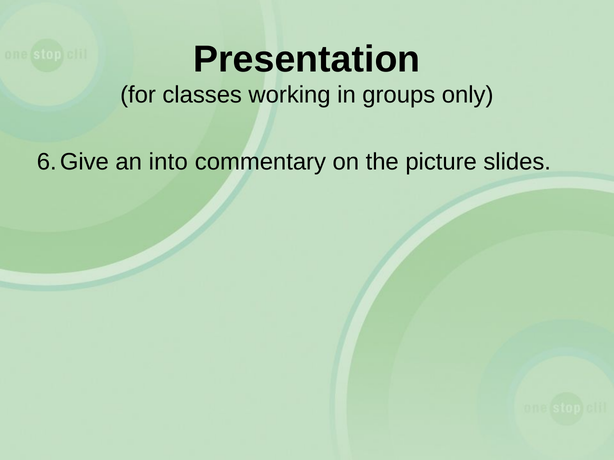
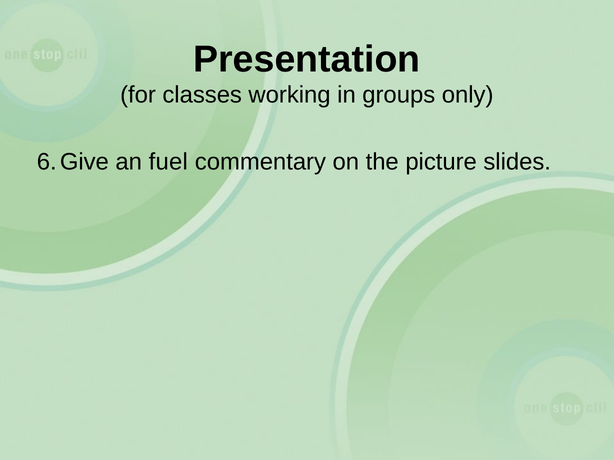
into: into -> fuel (168, 162)
